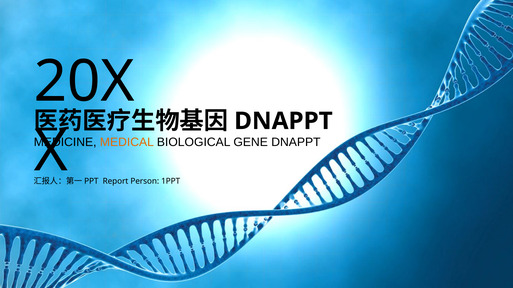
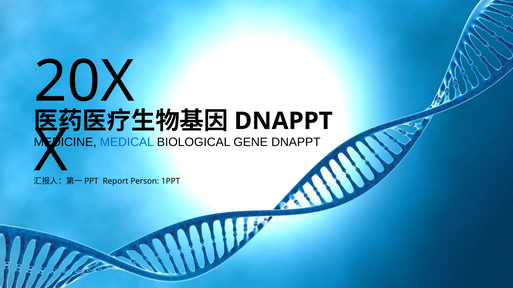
MEDICAL colour: orange -> blue (127, 142)
